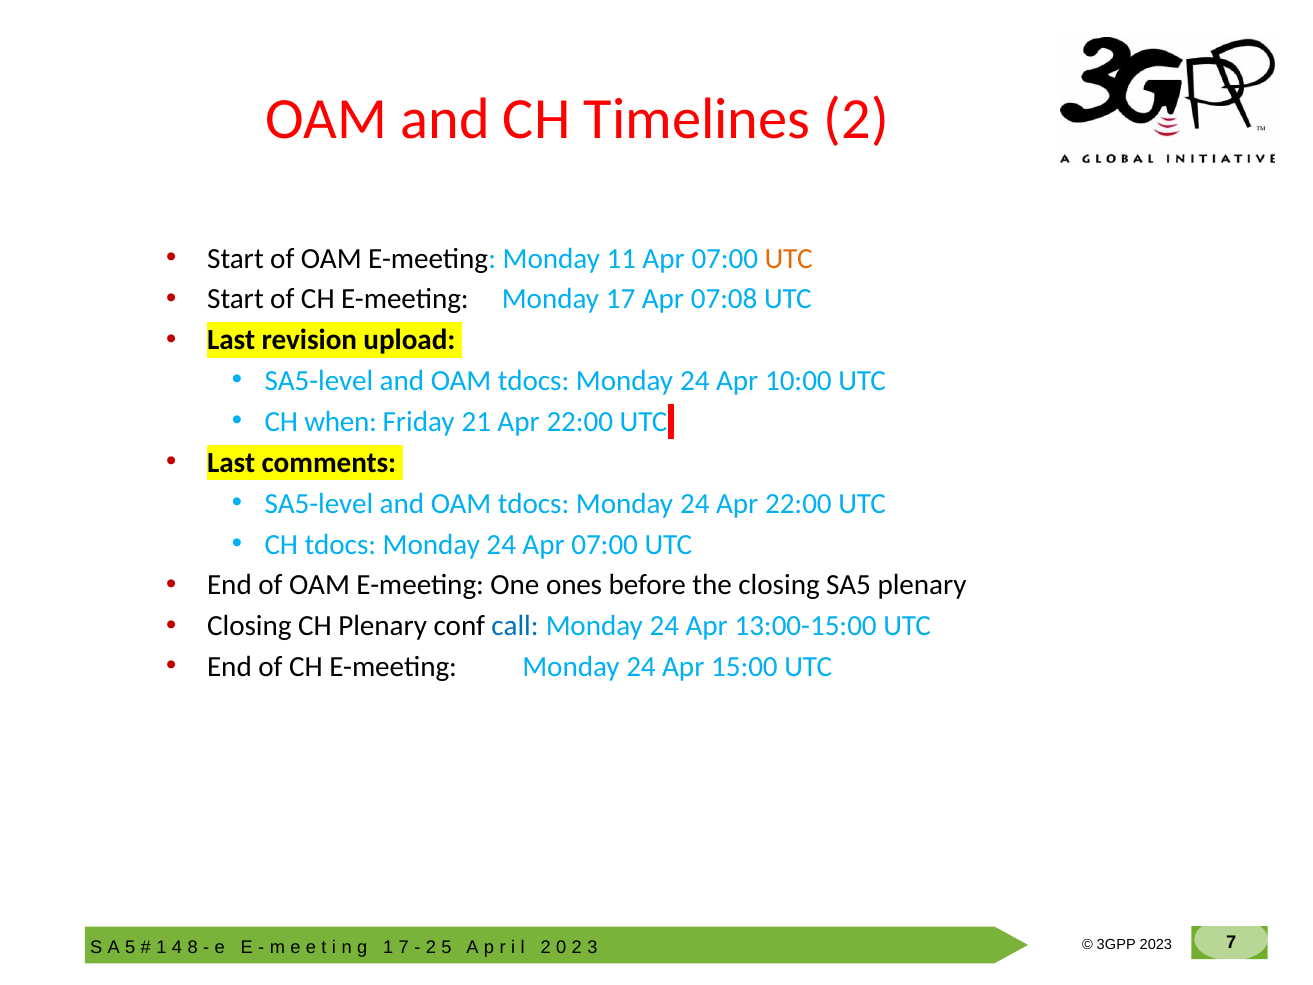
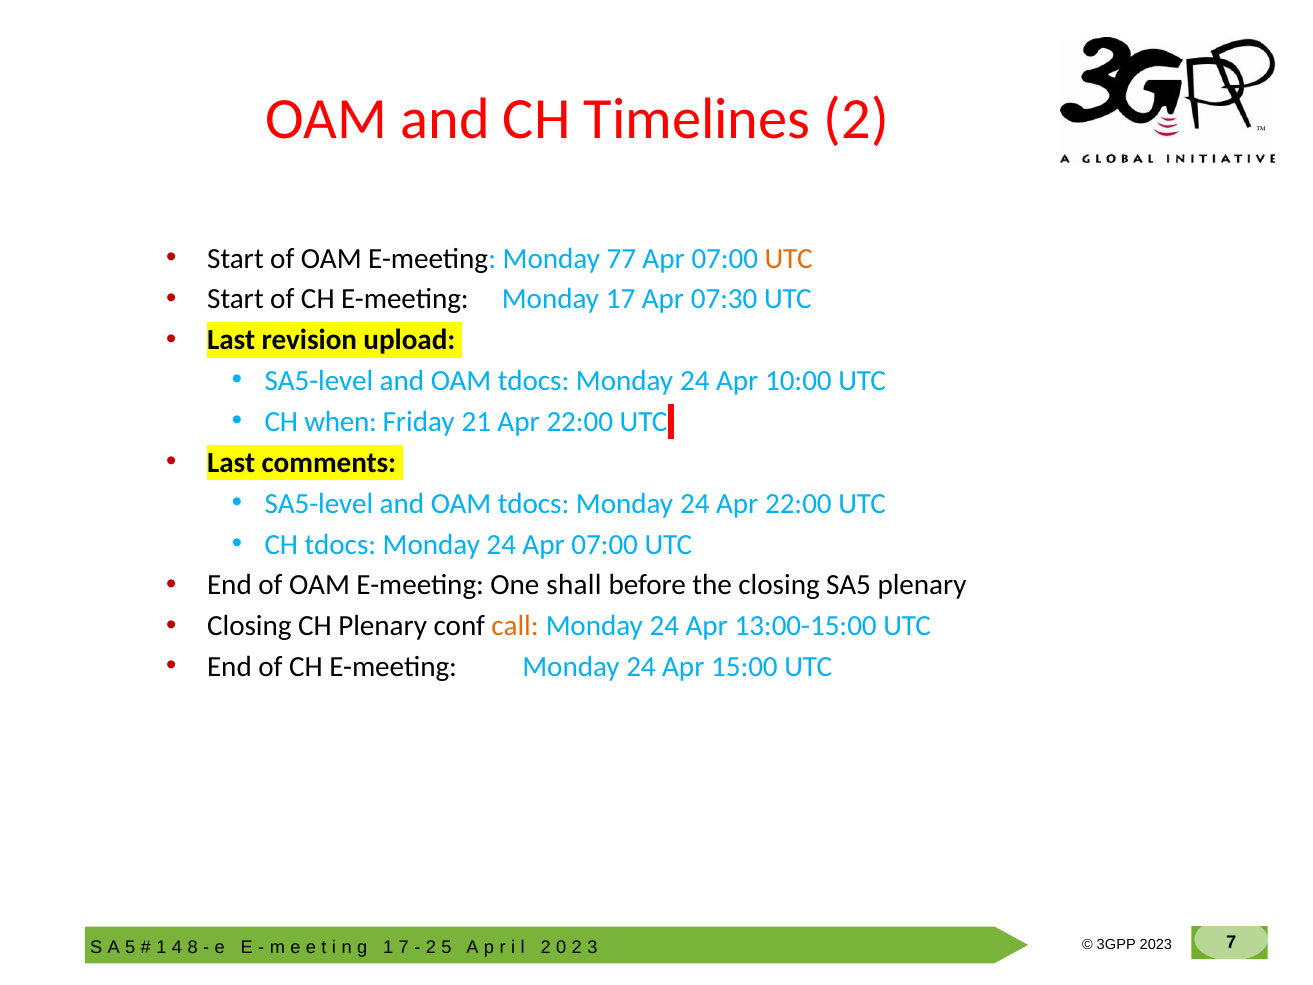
11: 11 -> 77 (621, 258)
07:08: 07:08 -> 07:30 (724, 299)
ones: ones -> shall (574, 585)
call colour: blue -> orange (515, 626)
